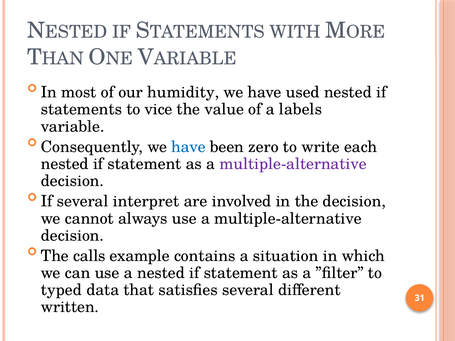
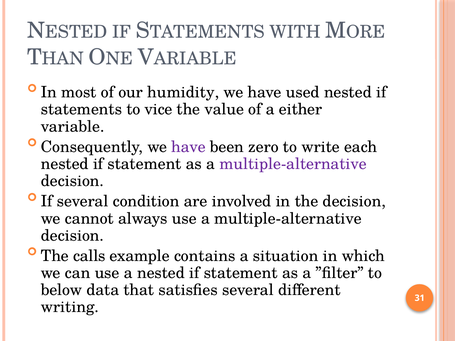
labels: labels -> either (301, 110)
have colour: blue -> purple (188, 147)
interpret: interpret -> condition (146, 202)
typed: typed -> below (62, 290)
written: written -> writing (70, 307)
